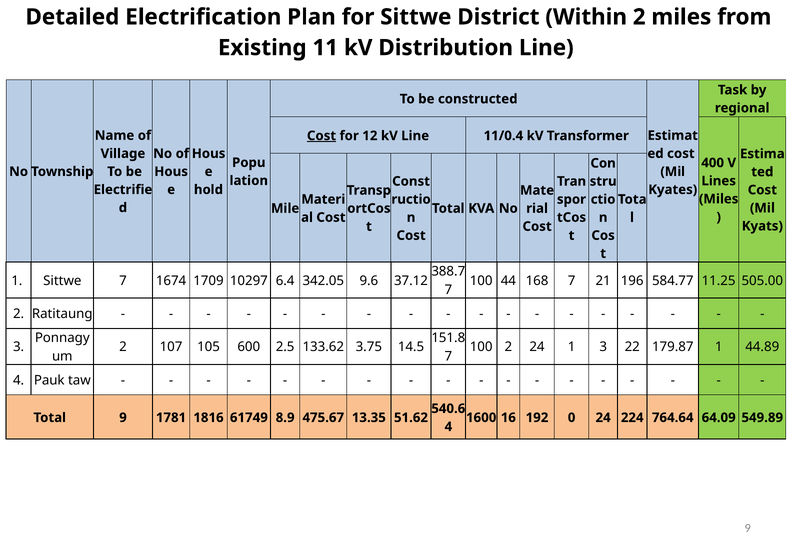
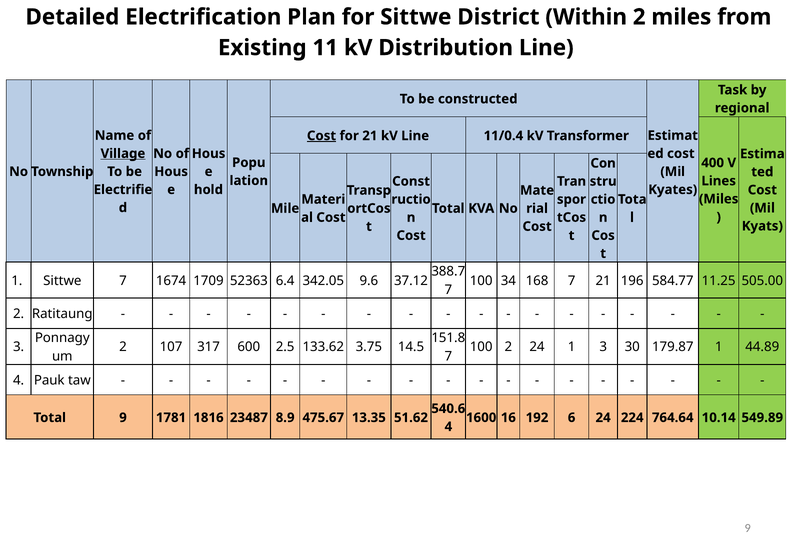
for 12: 12 -> 21 (370, 136)
Village underline: none -> present (123, 153)
10297: 10297 -> 52363 (249, 280)
44: 44 -> 34 (508, 280)
105: 105 -> 317 (209, 347)
22: 22 -> 30 (632, 347)
61749: 61749 -> 23487 (249, 417)
0: 0 -> 6 (572, 417)
64.09: 64.09 -> 10.14 (719, 417)
